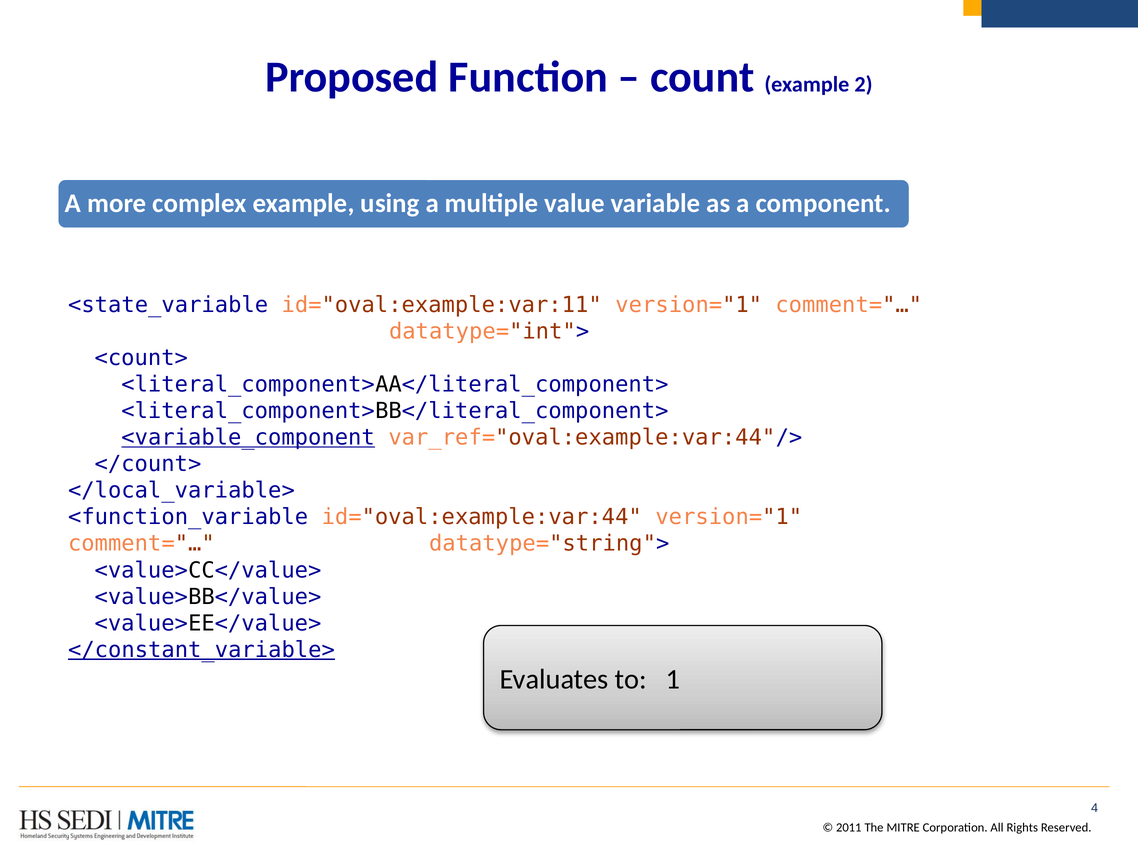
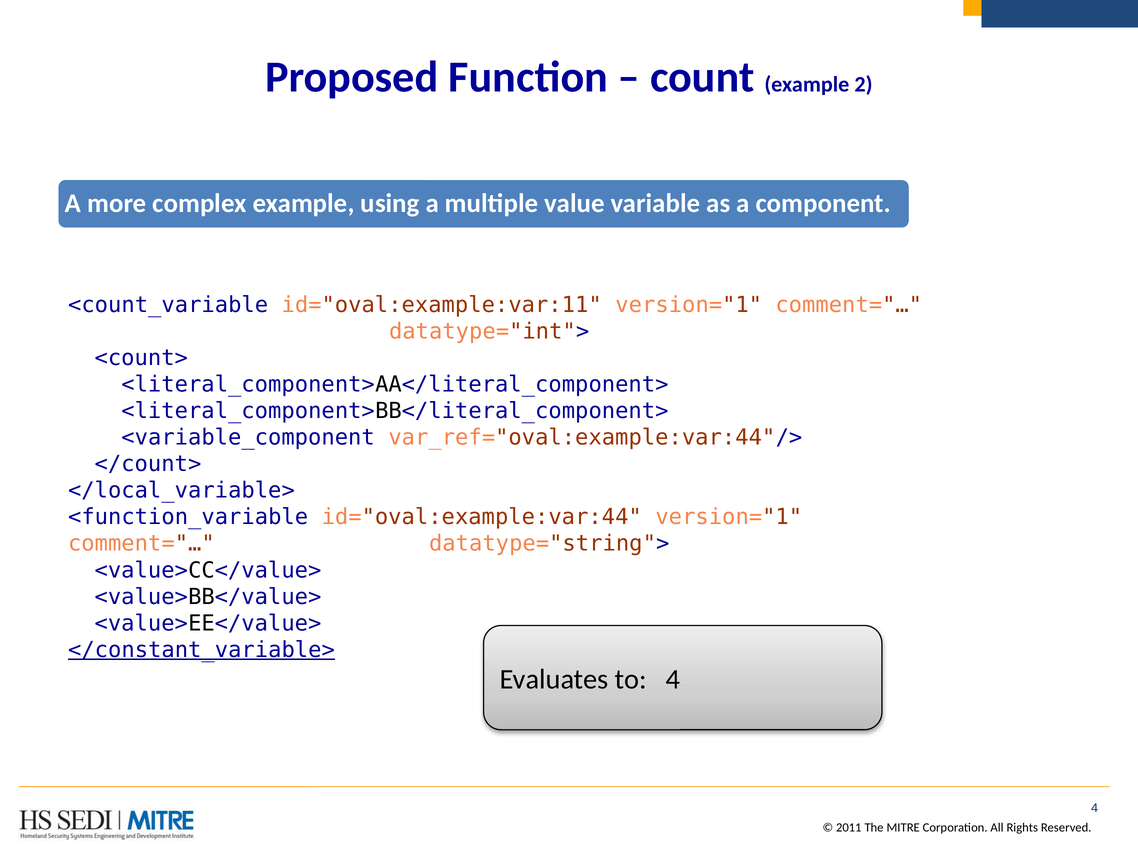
<state_variable: <state_variable -> <count_variable (168, 305)
<variable_component underline: present -> none (248, 438)
to 1: 1 -> 4 (673, 680)
